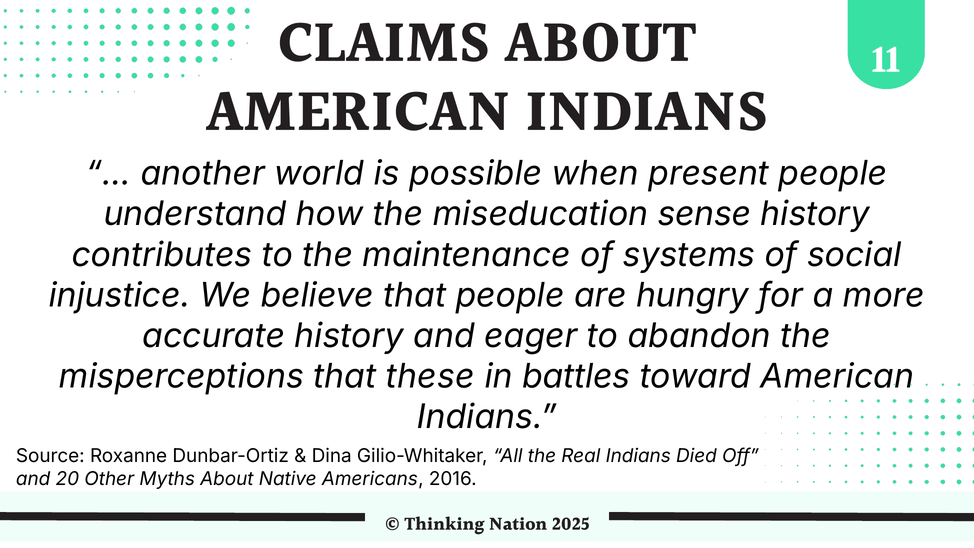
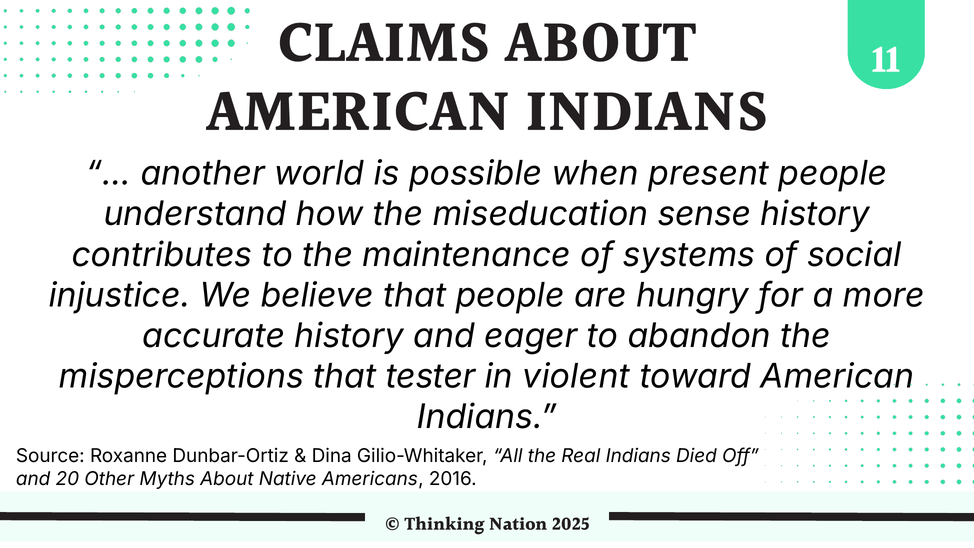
these: these -> tester (431, 377)
battles: battles -> violent (576, 377)
